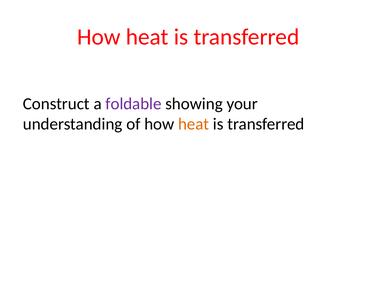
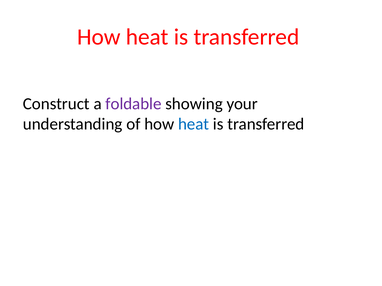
heat colour: orange -> blue (194, 124)
